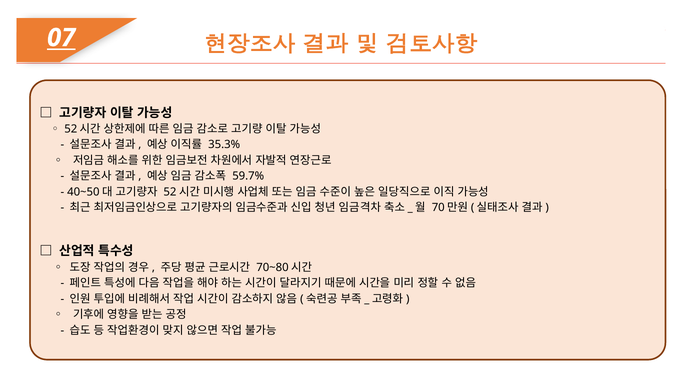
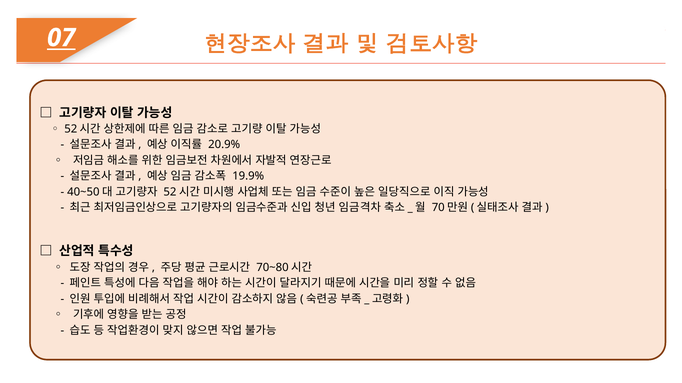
35.3%: 35.3% -> 20.9% (224, 145)
59.7%: 59.7% -> 19.9% (248, 176)
